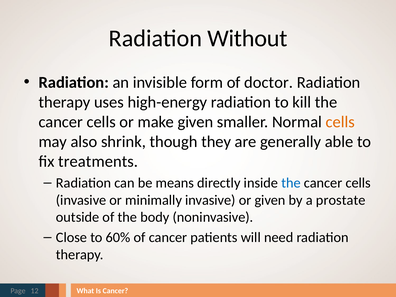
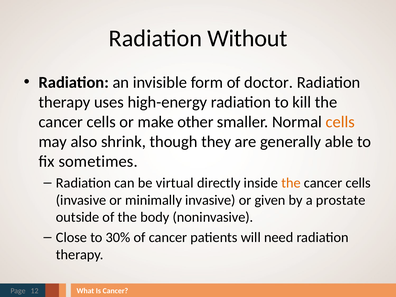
make given: given -> other (195, 122)
treatments: treatments -> sometimes (98, 162)
means: means -> virtual (175, 183)
the colour: blue -> orange (291, 183)
60%: 60% -> 30% (118, 237)
